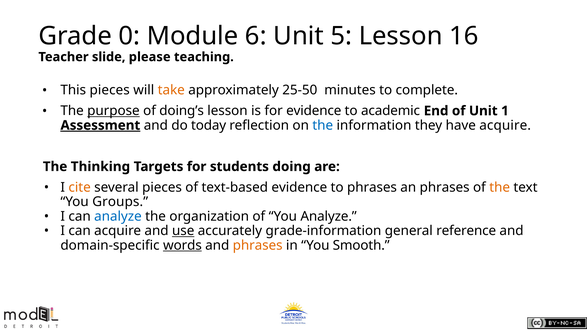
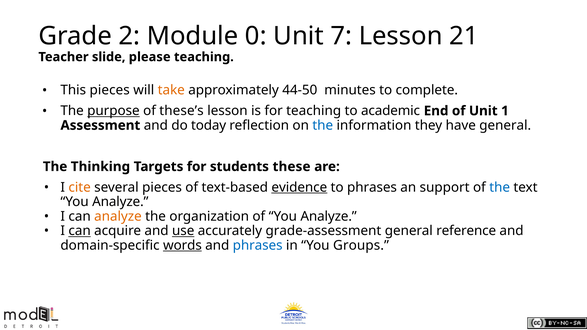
0: 0 -> 2 (129, 36)
6: 6 -> 0 (256, 36)
5: 5 -> 7 (341, 36)
16: 16 -> 21 (464, 36)
25-50: 25-50 -> 44-50 (300, 90)
doing’s: doing’s -> these’s (181, 111)
for evidence: evidence -> teaching (314, 111)
Assessment underline: present -> none (100, 125)
have acquire: acquire -> general (505, 125)
doing: doing -> these (292, 167)
evidence underline: none -> present (299, 187)
an phrases: phrases -> support (445, 187)
the colour: orange -> blue (500, 187)
Groups: Groups -> Analyze (120, 202)
analyze colour: blue -> orange (118, 216)
can underline: none -> present (80, 231)
grade-information: grade-information -> grade-assessment (323, 231)
phrases colour: orange -> blue (258, 245)
Smooth: Smooth -> Groups (361, 245)
